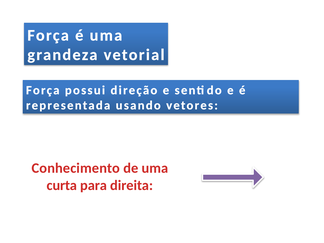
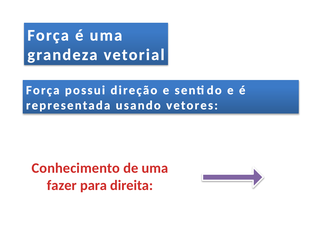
curta: curta -> fazer (62, 185)
